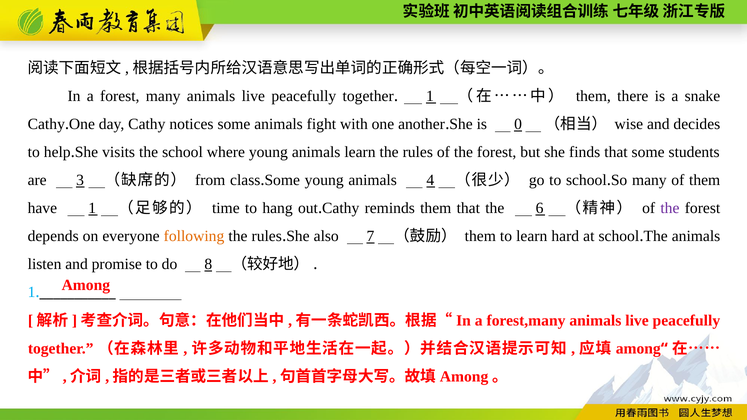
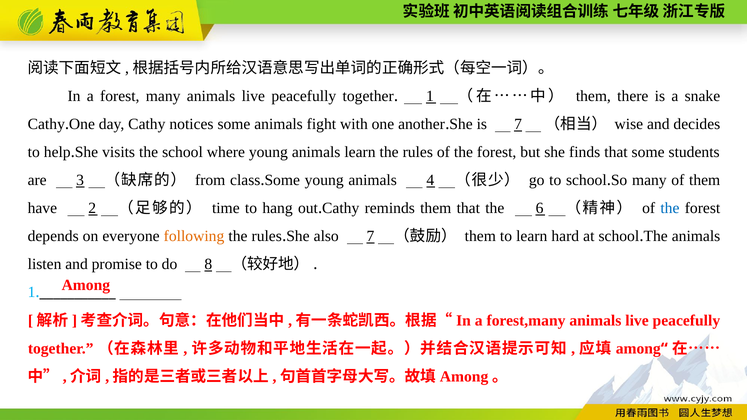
is 0: 0 -> 7 (518, 124)
have 1: 1 -> 2 (92, 208)
the colour: purple -> blue (670, 208)
